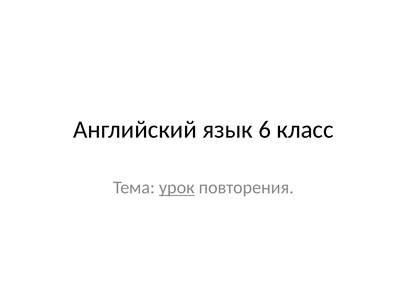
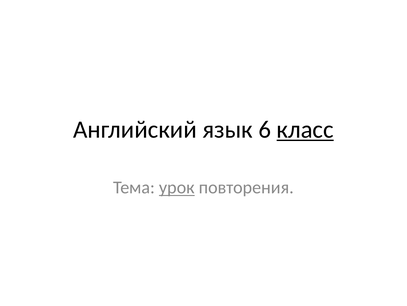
класс underline: none -> present (305, 129)
